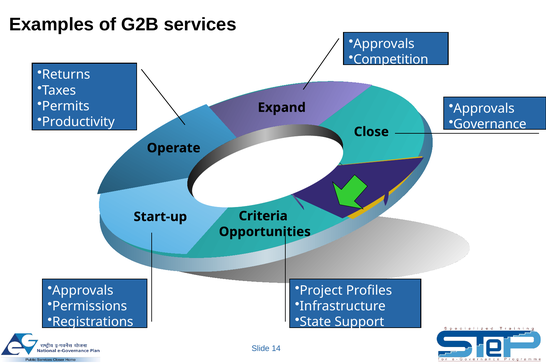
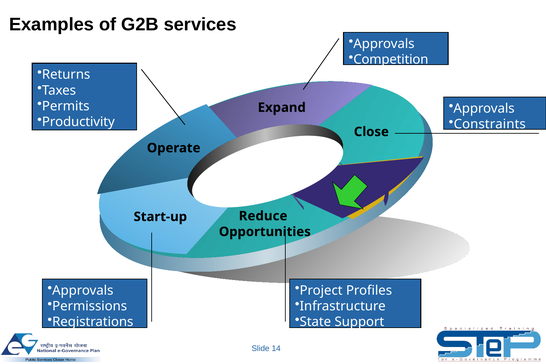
Governance: Governance -> Constraints (490, 124)
Criteria: Criteria -> Reduce (263, 216)
